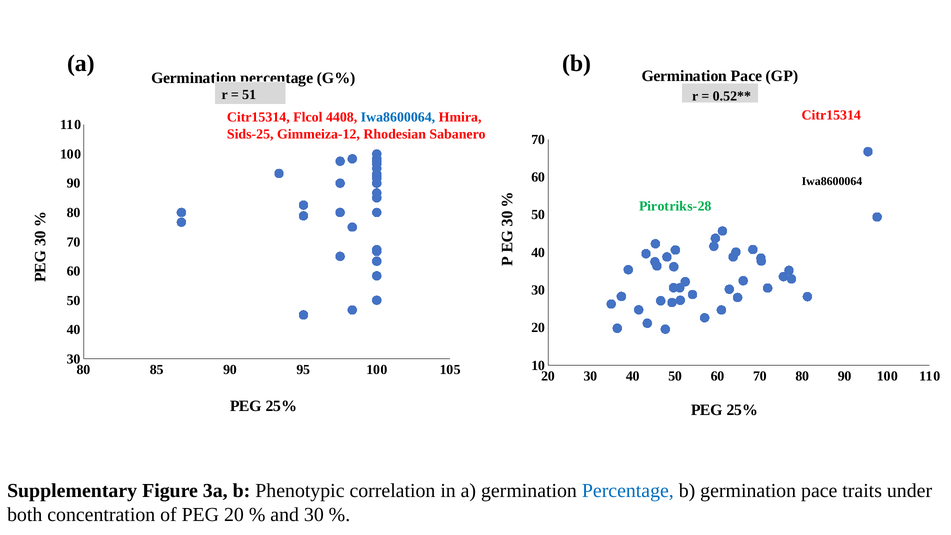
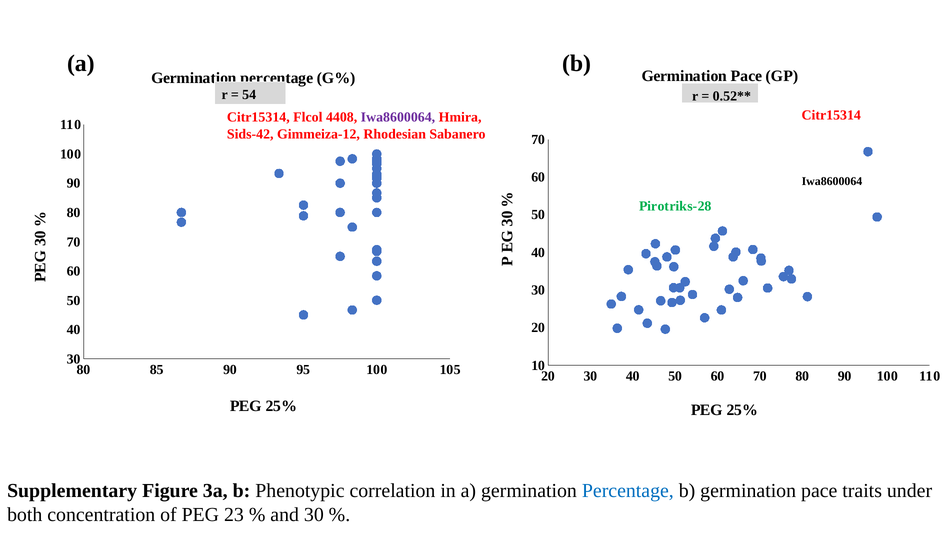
51: 51 -> 54 (249, 95)
Iwa8600064 colour: blue -> purple (398, 117)
Sids-25: Sids-25 -> Sids-42 (250, 134)
PEG 20: 20 -> 23 (234, 515)
